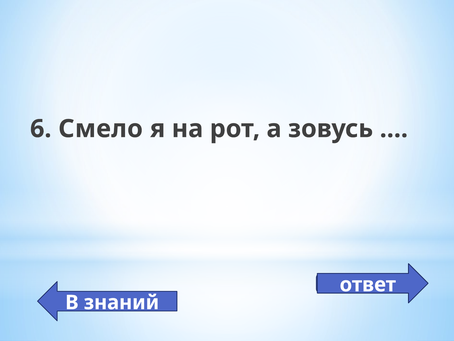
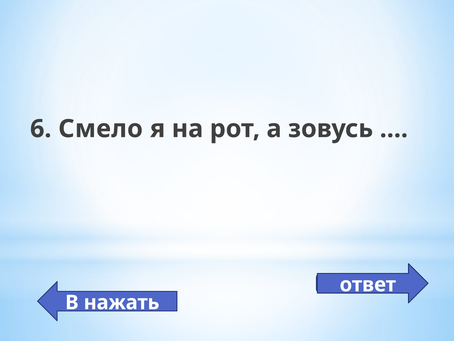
знаний: знаний -> нажать (122, 302)
